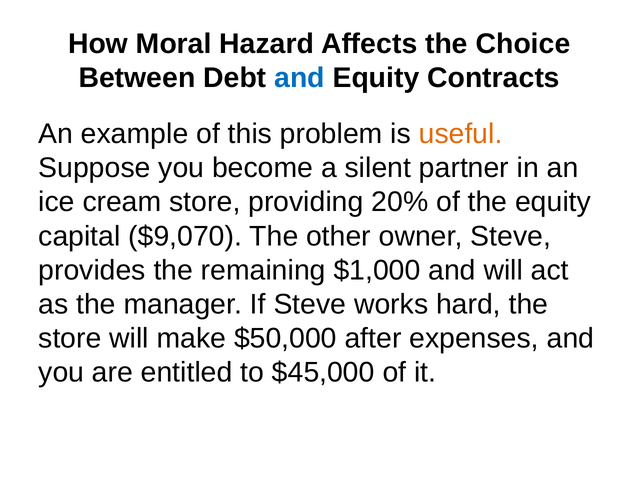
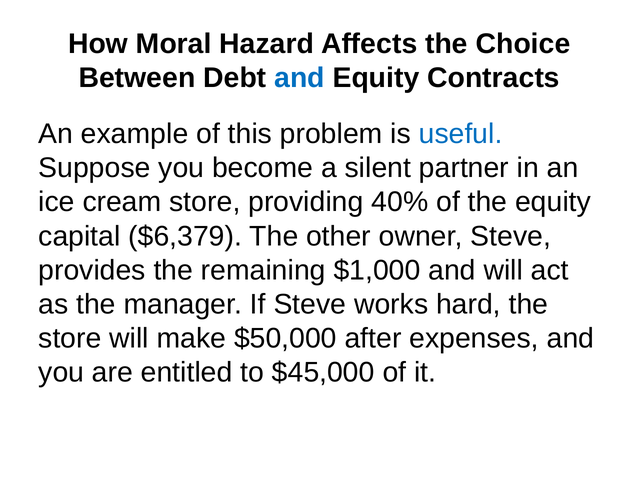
useful colour: orange -> blue (461, 134)
20%: 20% -> 40% (400, 202)
$9,070: $9,070 -> $6,379 (185, 236)
